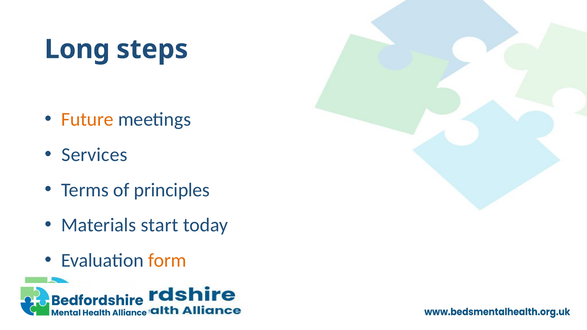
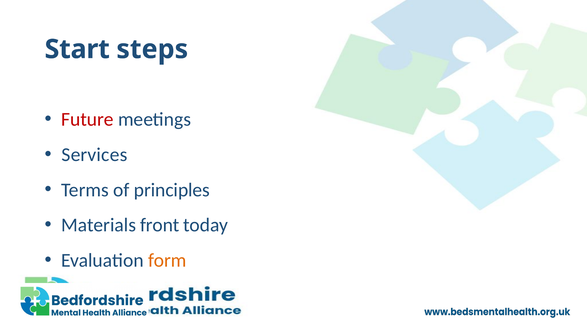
Long: Long -> Start (77, 49)
Future colour: orange -> red (87, 120)
start: start -> front (160, 225)
